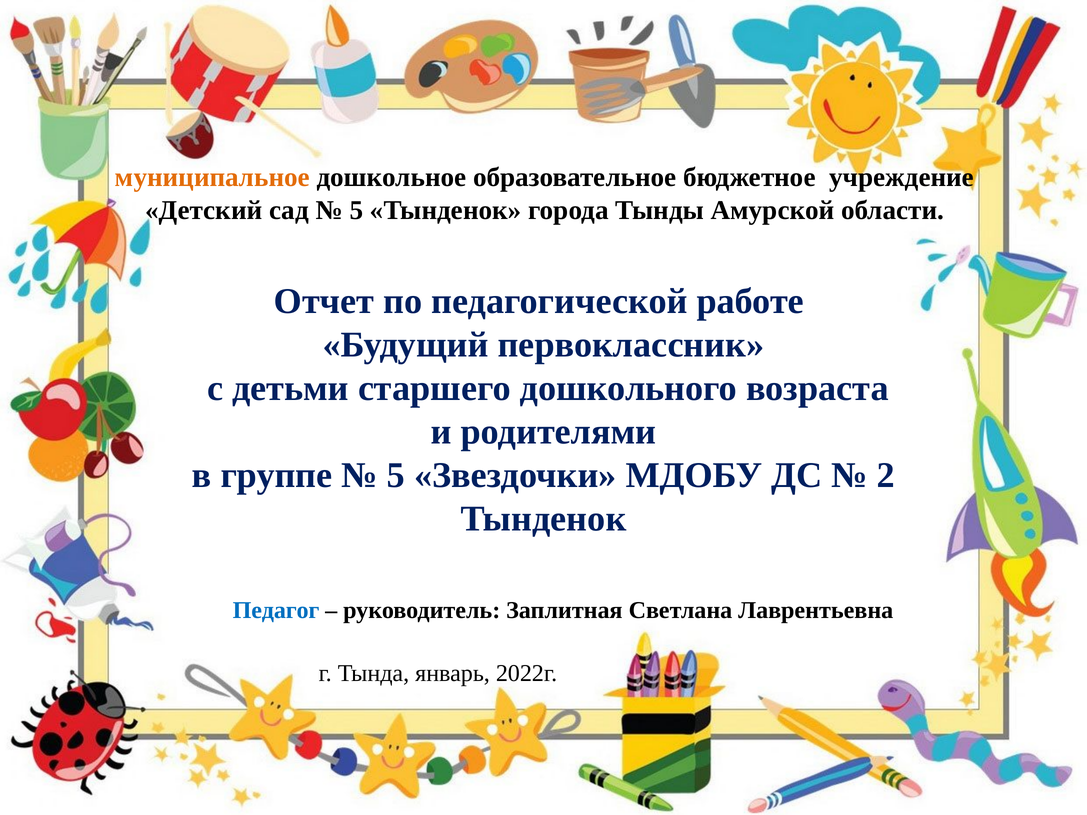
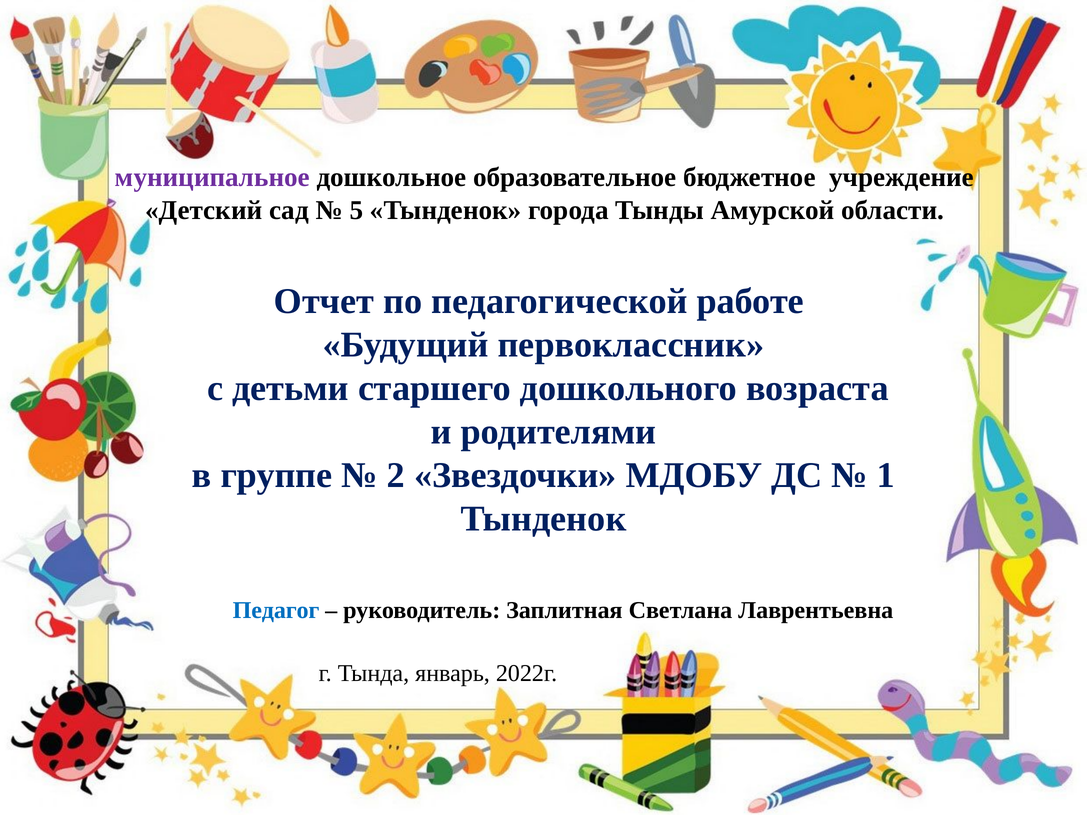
муниципальное colour: orange -> purple (212, 177)
5: 5 -> 2 (396, 475)
2: 2 -> 1 (886, 475)
